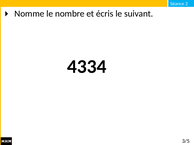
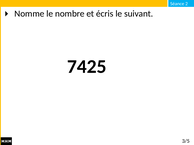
4334: 4334 -> 7425 (87, 67)
